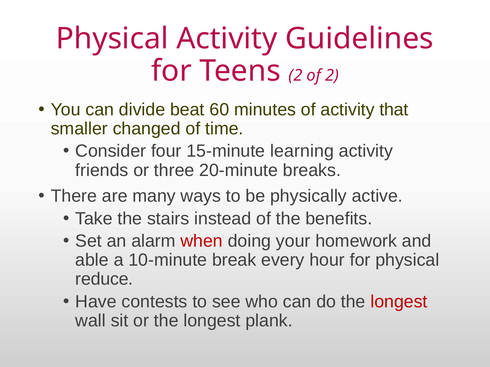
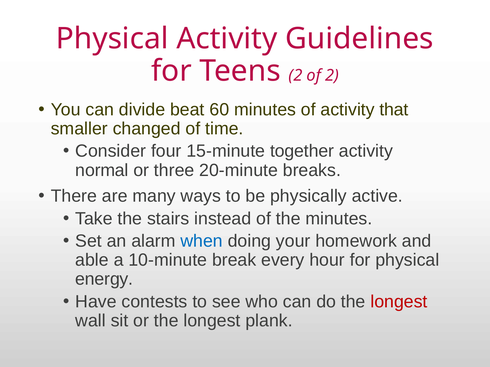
learning: learning -> together (302, 151)
friends: friends -> normal (102, 170)
the benefits: benefits -> minutes (339, 219)
when colour: red -> blue (202, 241)
reduce: reduce -> energy (104, 280)
